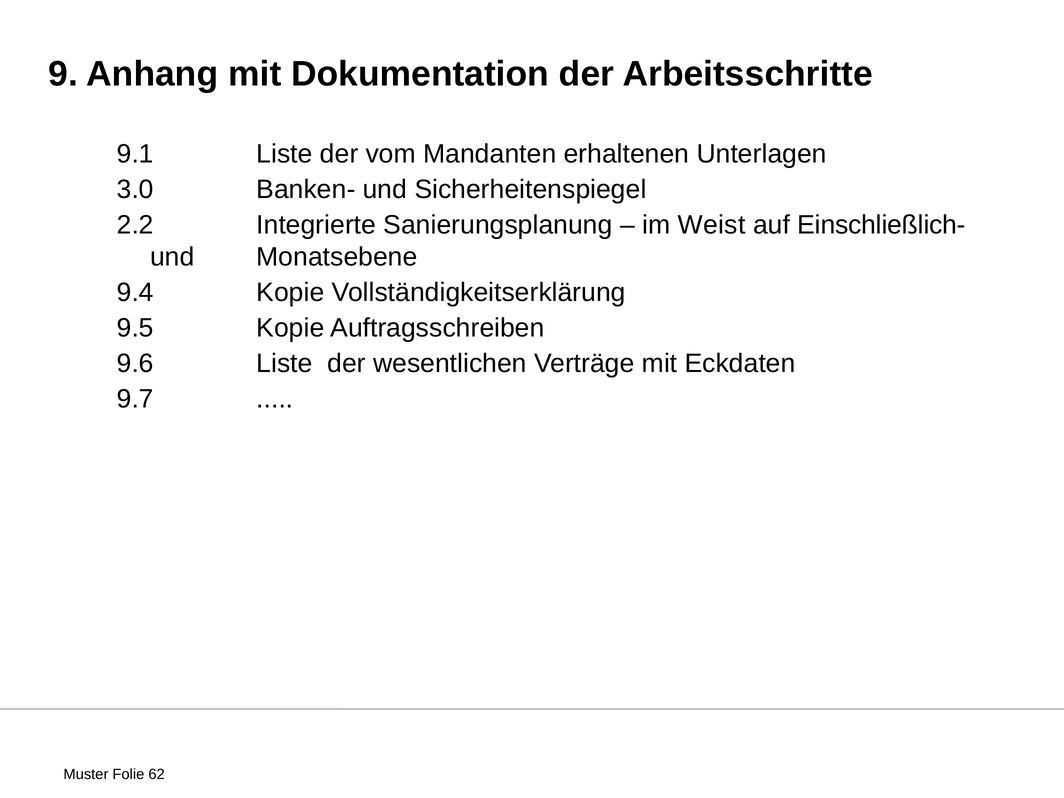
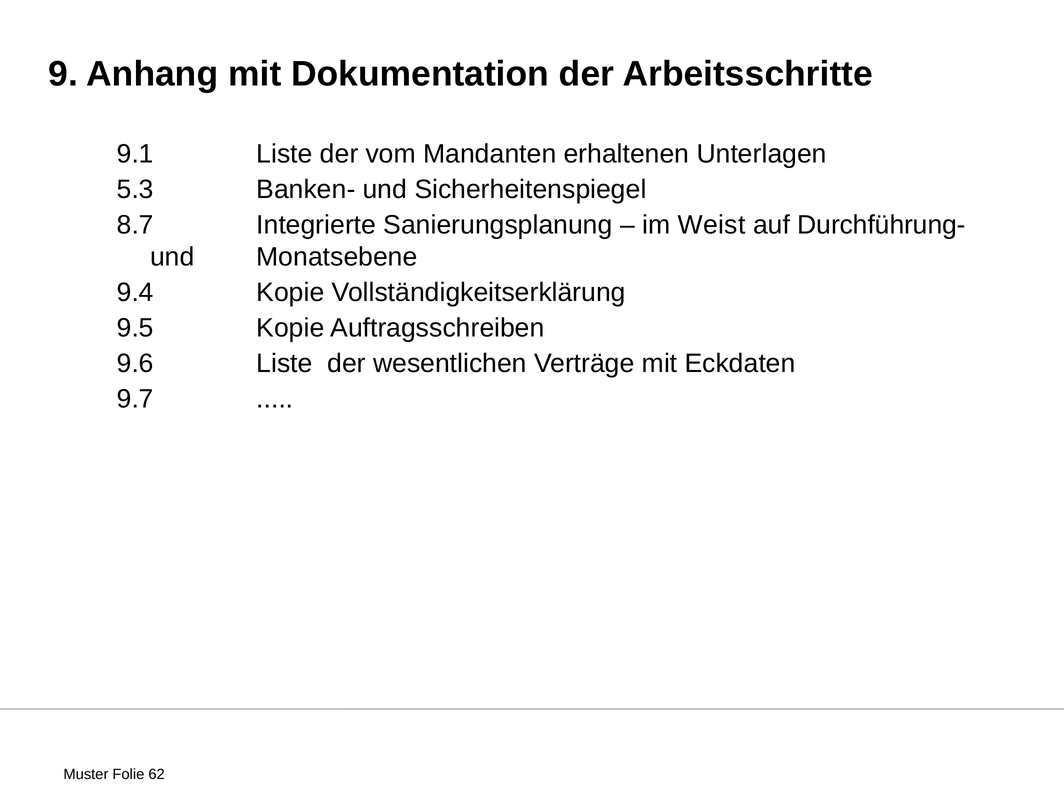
3.0: 3.0 -> 5.3 (135, 189)
2.2: 2.2 -> 8.7 (135, 225)
Einschließlich-: Einschließlich- -> Durchführung- (882, 225)
